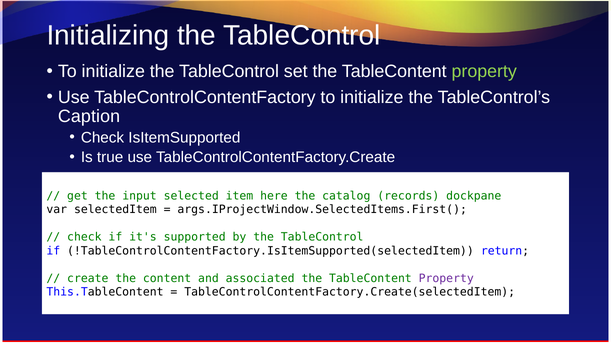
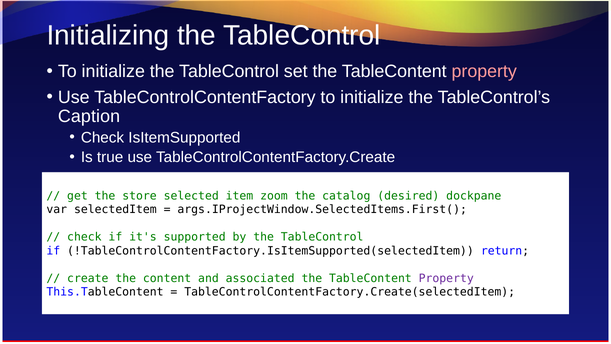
property colour: light green -> pink (484, 71)
input: input -> store (140, 196)
here: here -> zoom (274, 196)
records: records -> desired (408, 196)
